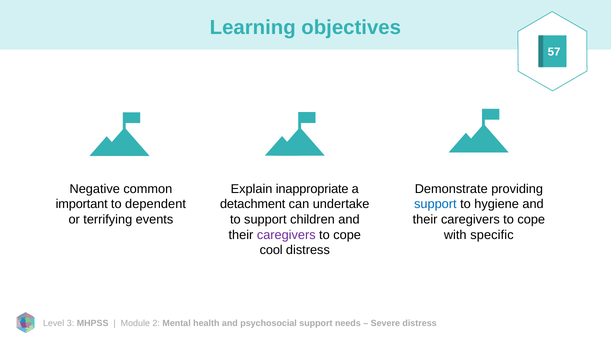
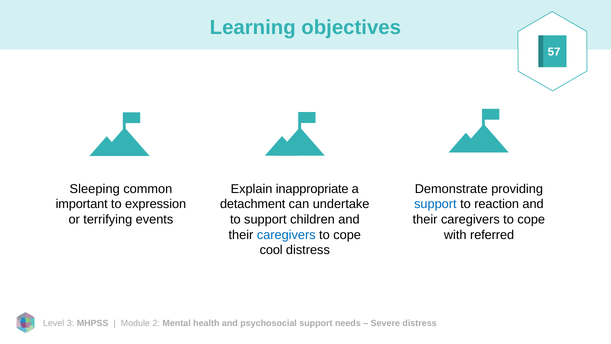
Negative: Negative -> Sleeping (95, 189)
dependent: dependent -> expression (156, 204)
hygiene: hygiene -> reaction (497, 204)
caregivers colour: purple -> blue (286, 235)
specific: specific -> referred (492, 235)
